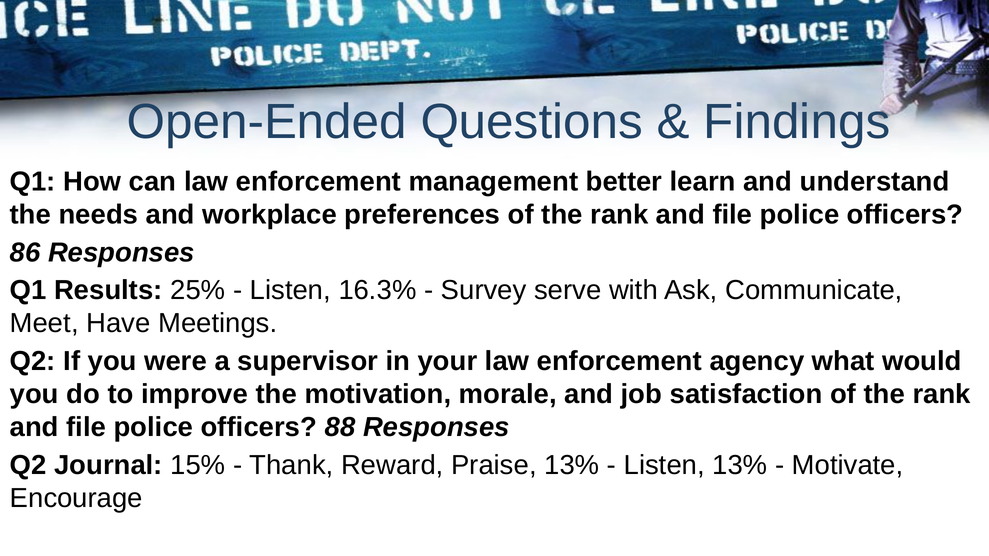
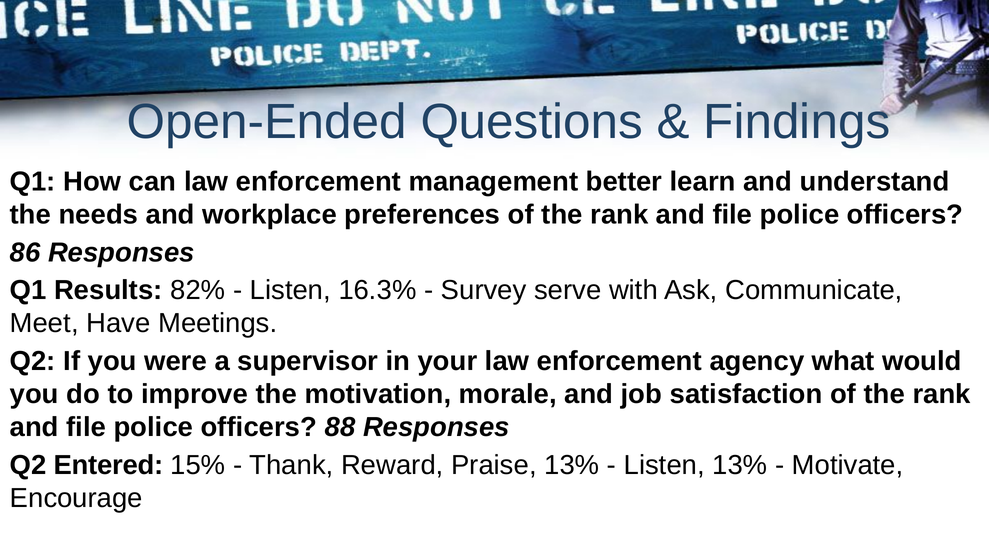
25%: 25% -> 82% (198, 291)
Journal: Journal -> Entered (109, 465)
